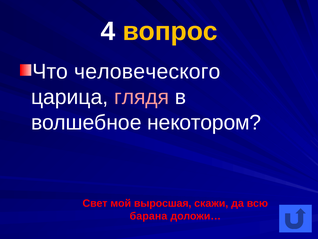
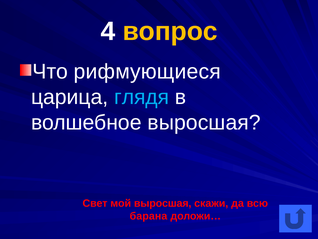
человеческого: человеческого -> рифмующиеся (147, 71)
глядя colour: pink -> light blue (142, 97)
волшебное некотором: некотором -> выросшая (204, 122)
